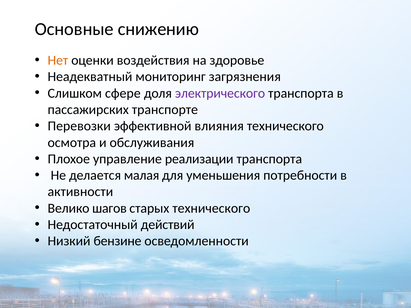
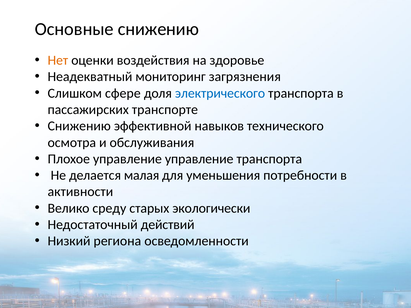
электрического colour: purple -> blue (220, 93)
Перевозки: Перевозки -> Снижению (79, 126)
влияния: влияния -> навыков (219, 126)
управление реализации: реализации -> управление (199, 159)
шагов: шагов -> среду (109, 208)
старых технического: технического -> экологически (211, 208)
бензине: бензине -> региона (117, 241)
